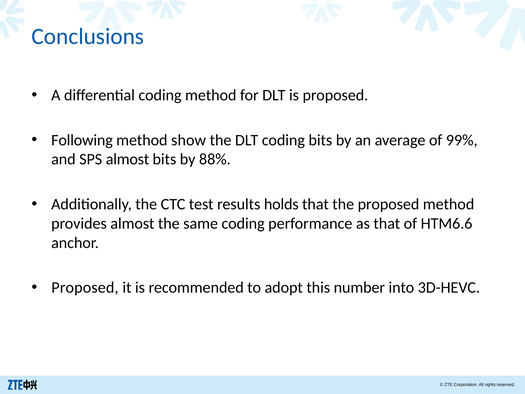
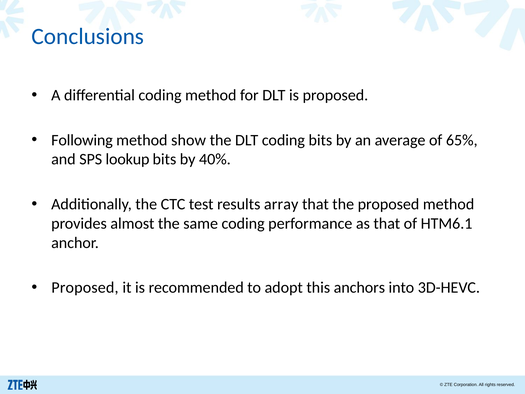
99%: 99% -> 65% (462, 140)
SPS almost: almost -> lookup (127, 159)
88%: 88% -> 40% (215, 159)
holds: holds -> array (281, 204)
HTM6.6: HTM6.6 -> HTM6.1 (447, 223)
number: number -> anchors (359, 287)
